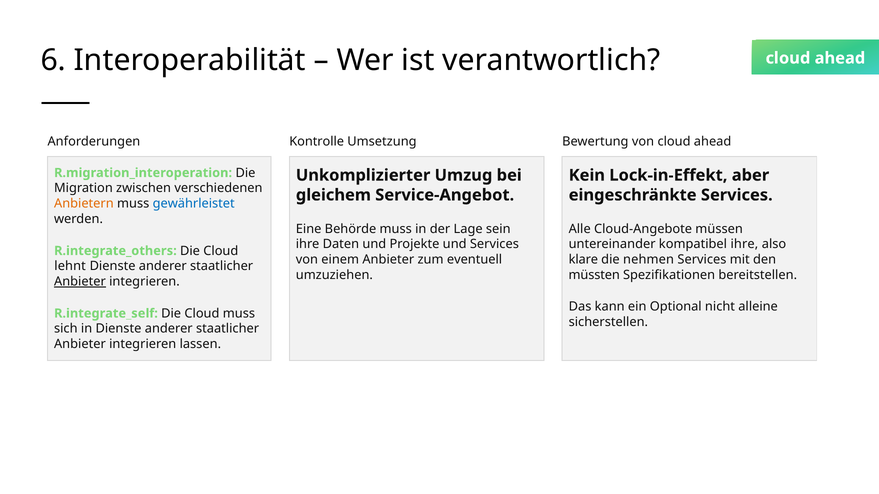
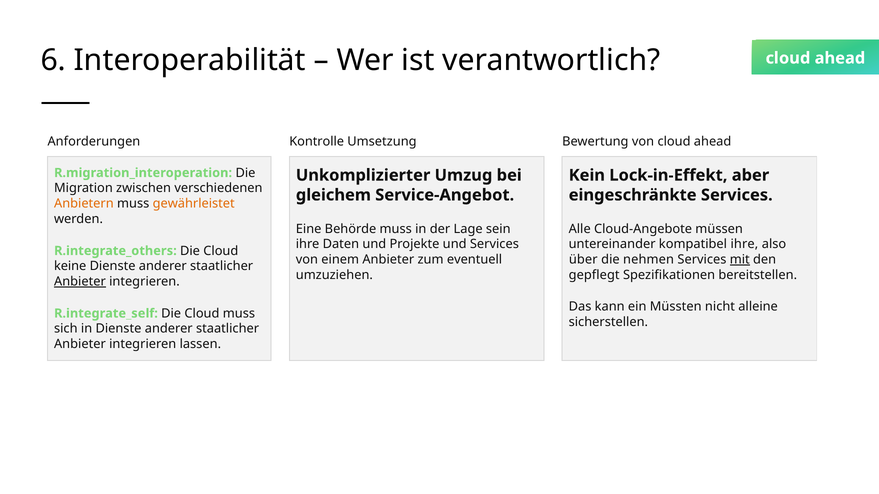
gewährleistet colour: blue -> orange (194, 204)
klare: klare -> über (583, 260)
mit underline: none -> present (740, 260)
lehnt: lehnt -> keine (70, 266)
müssten: müssten -> gepflegt (594, 275)
Optional: Optional -> Müssten (676, 307)
